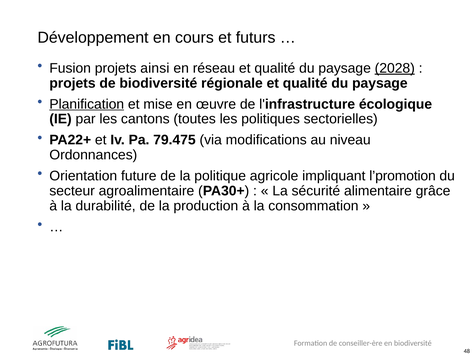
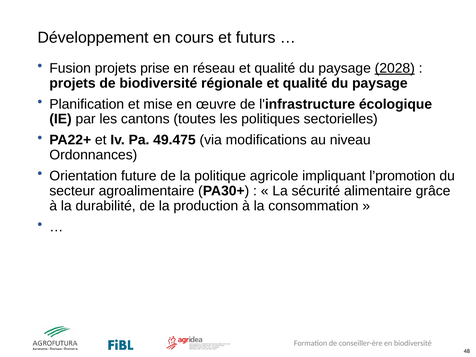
ainsi: ainsi -> prise (155, 68)
Planification underline: present -> none (87, 104)
79.475: 79.475 -> 49.475 (174, 140)
